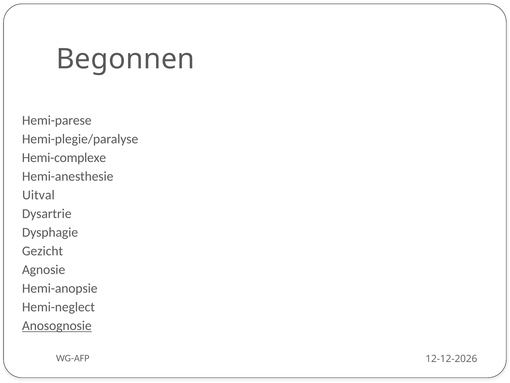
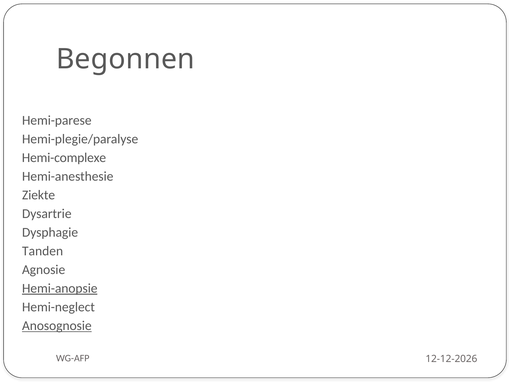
Uitval: Uitval -> Ziekte (39, 195)
Gezicht: Gezicht -> Tanden (43, 251)
Hemi-anopsie underline: none -> present (60, 288)
